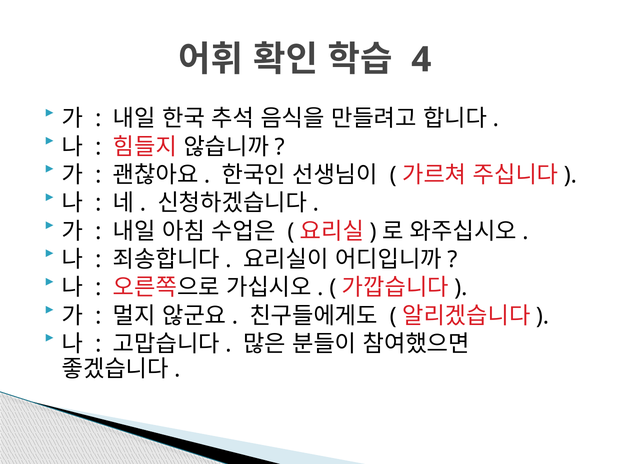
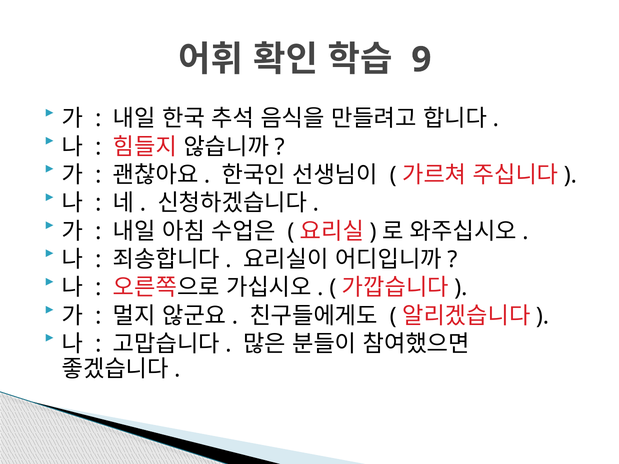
4: 4 -> 9 (421, 60)
